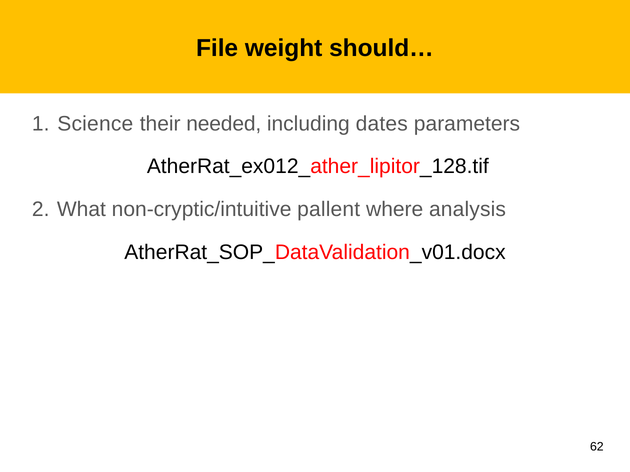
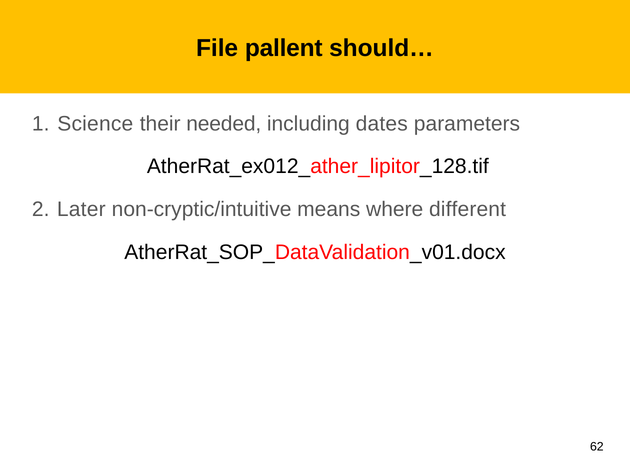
weight: weight -> pallent (284, 48)
What: What -> Later (81, 210)
pallent: pallent -> means (329, 210)
analysis: analysis -> different (468, 210)
